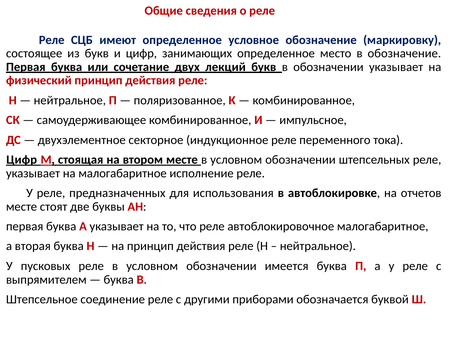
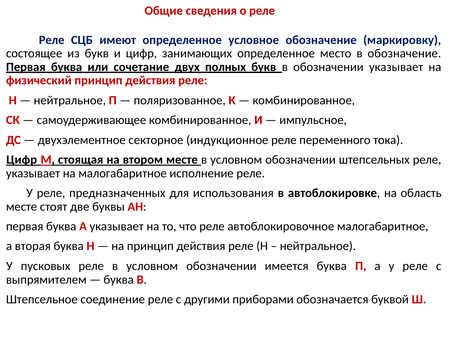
лекций: лекций -> полных (226, 67)
отчетов: отчетов -> область (421, 193)
